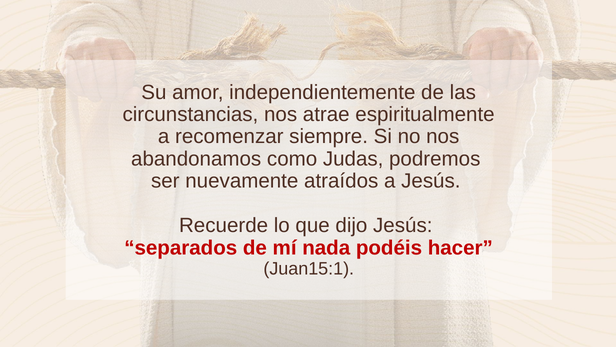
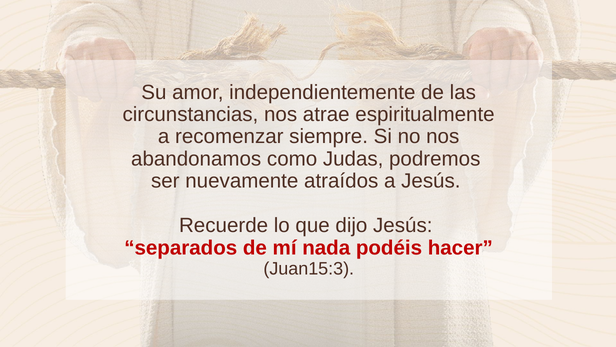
Juan15:1: Juan15:1 -> Juan15:3 (309, 268)
